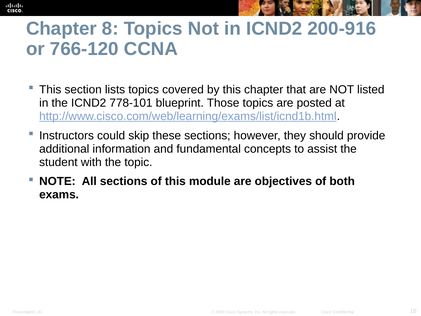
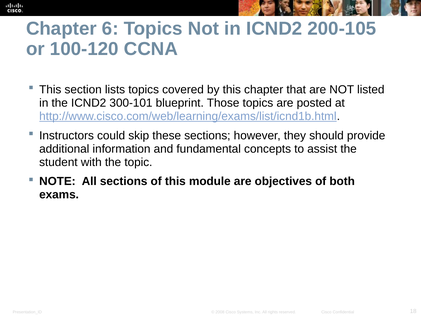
8: 8 -> 6 (110, 29)
200-916: 200-916 -> 200-105 (342, 29)
766-120: 766-120 -> 100-120 (84, 49)
778-101: 778-101 -> 300-101 (131, 103)
